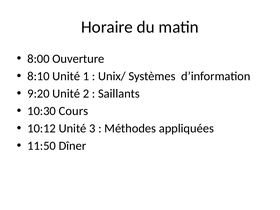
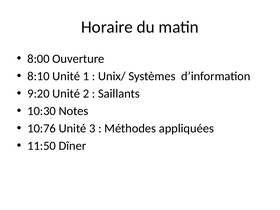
Cours: Cours -> Notes (74, 111)
10:12: 10:12 -> 10:76 (42, 128)
